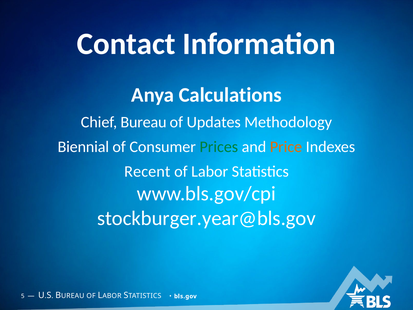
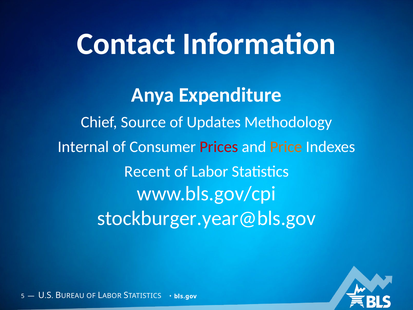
Calculations: Calculations -> Expenditure (230, 95)
Chief Bureau: Bureau -> Source (143, 122)
Biennial: Biennial -> Internal (83, 147)
Prices colour: green -> red (219, 147)
